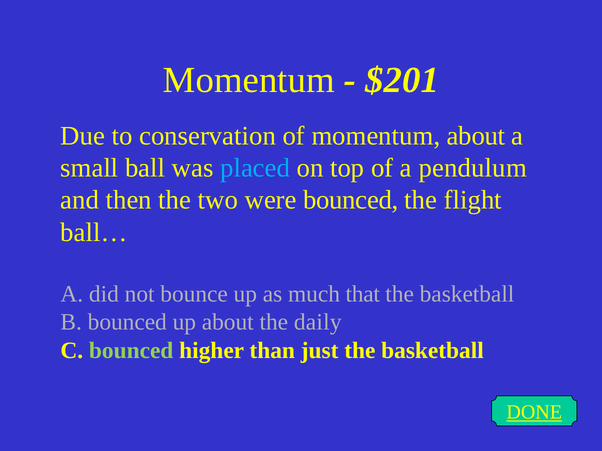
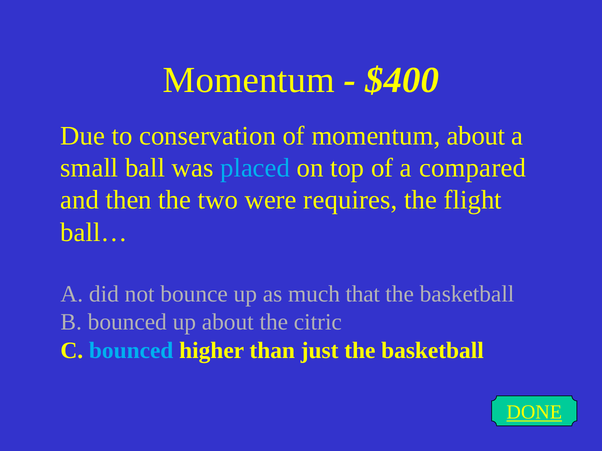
$201: $201 -> $400 (402, 80)
pendulum: pendulum -> compared (473, 168)
were bounced: bounced -> requires (351, 200)
daily: daily -> citric (318, 323)
bounced colour: light green -> light blue (131, 351)
